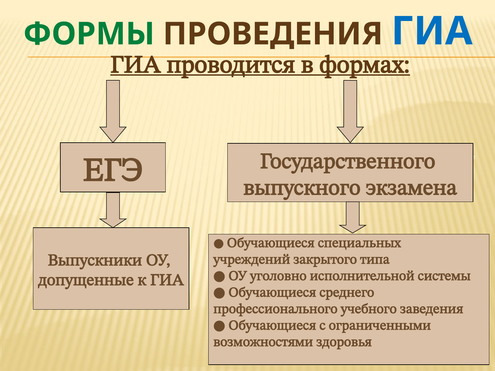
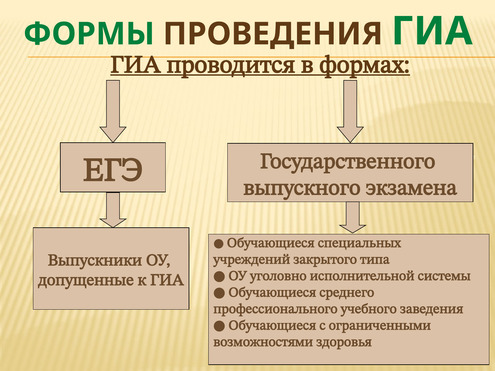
ГИА colour: blue -> green (432, 31)
